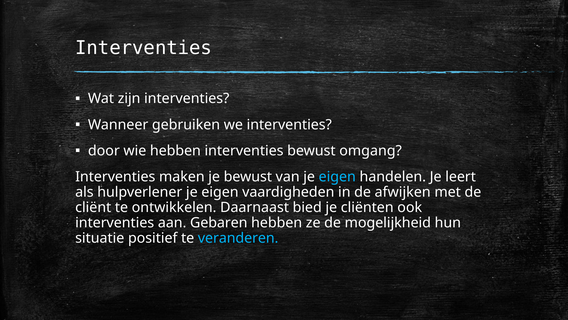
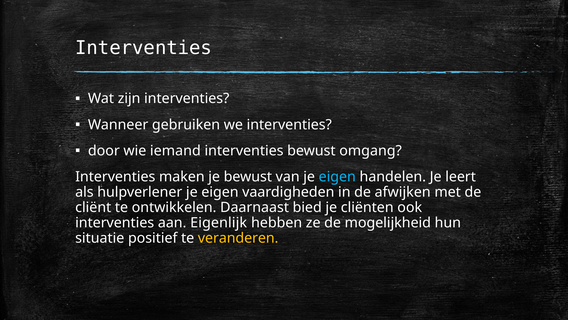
wie hebben: hebben -> iemand (175, 150)
Gebaren: Gebaren -> Eigenlijk (219, 222)
veranderen colour: light blue -> yellow (238, 238)
